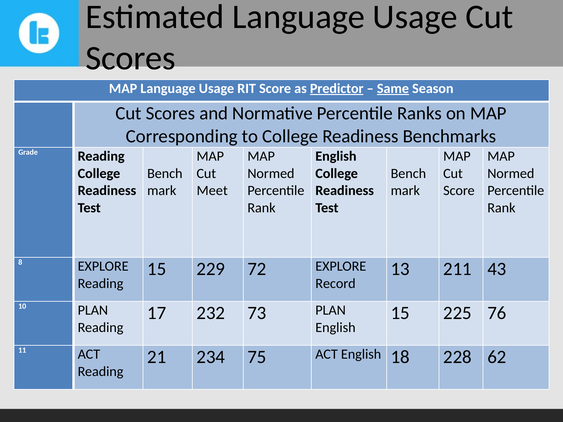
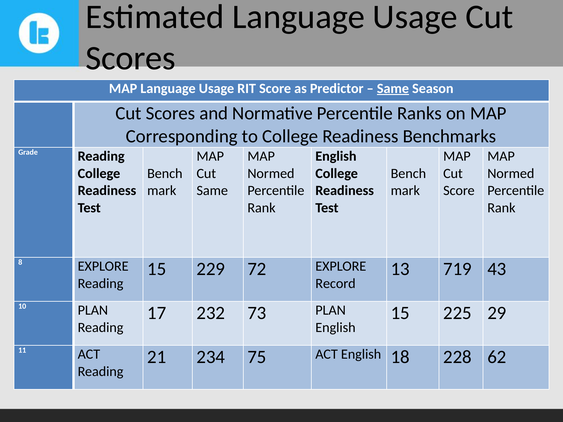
Predictor underline: present -> none (337, 89)
Meet: Meet -> Same (212, 191)
211: 211 -> 719 (457, 269)
76: 76 -> 29 (497, 313)
